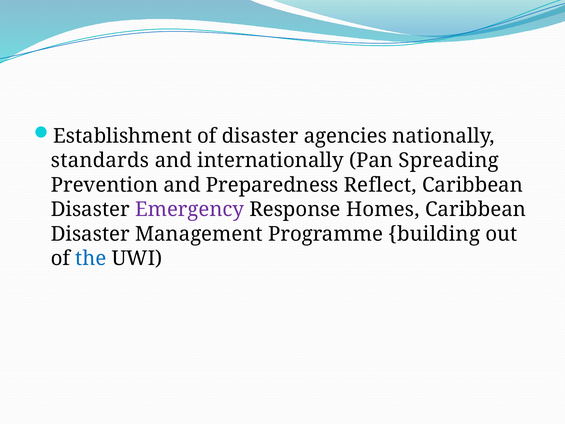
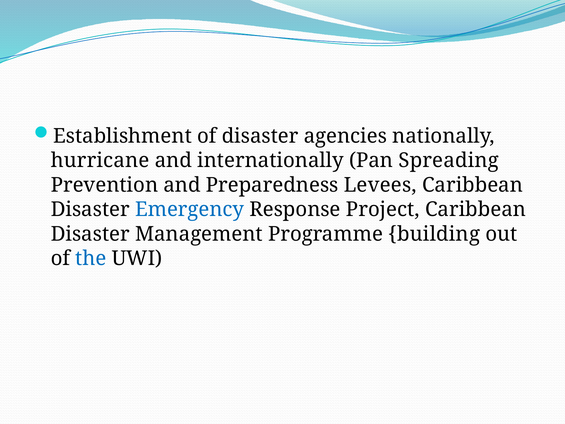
standards: standards -> hurricane (100, 161)
Reflect: Reflect -> Levees (380, 185)
Emergency colour: purple -> blue (190, 209)
Homes: Homes -> Project (383, 209)
